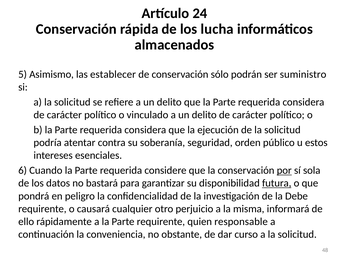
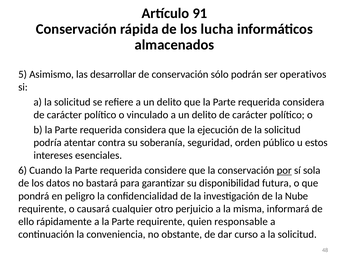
24: 24 -> 91 (200, 13)
establecer: establecer -> desarrollar (113, 74)
suministro: suministro -> operativos (303, 74)
futura underline: present -> none (277, 183)
Debe: Debe -> Nube (297, 196)
